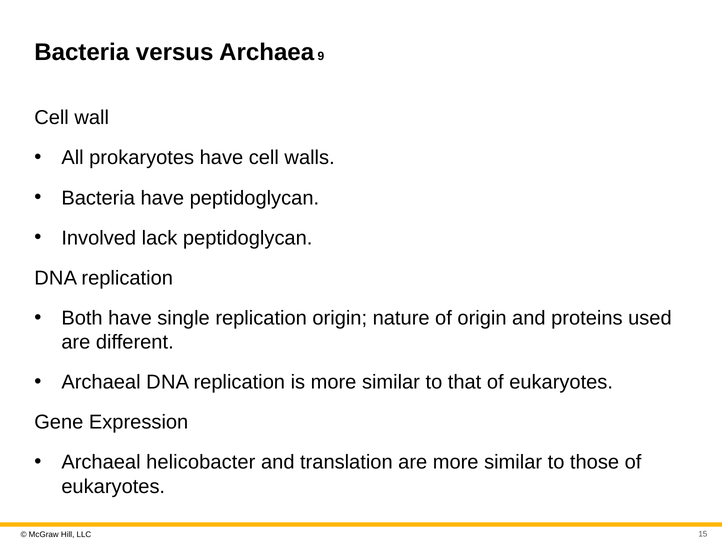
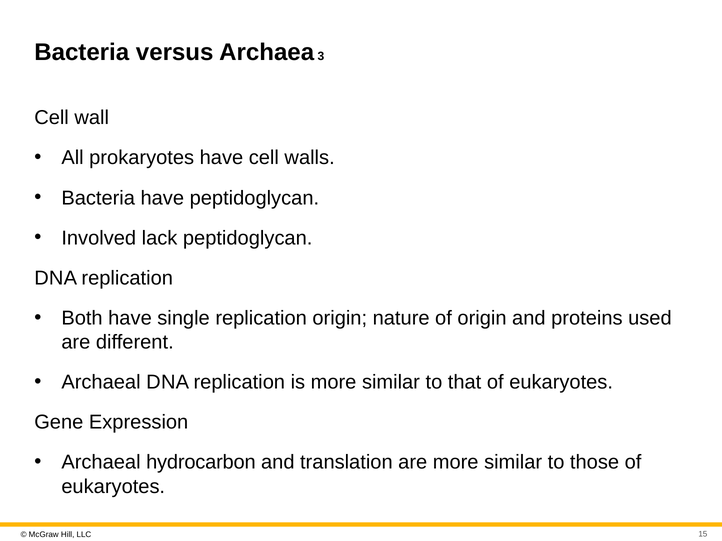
9: 9 -> 3 (321, 57)
helicobacter: helicobacter -> hydrocarbon (201, 463)
